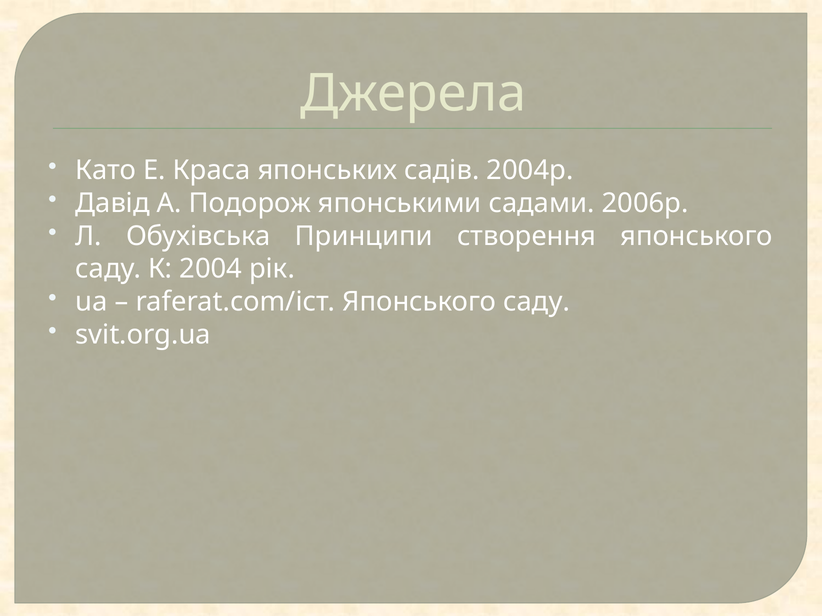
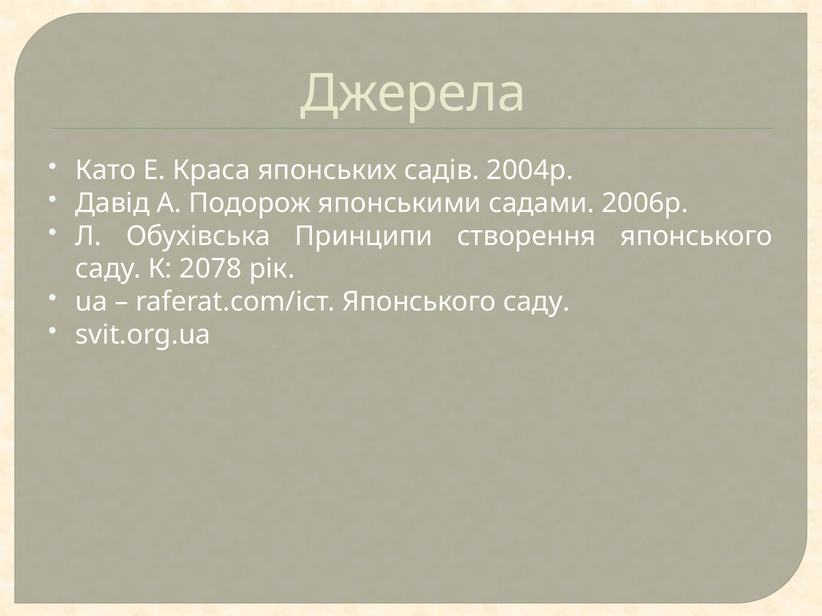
2004: 2004 -> 2078 (211, 269)
